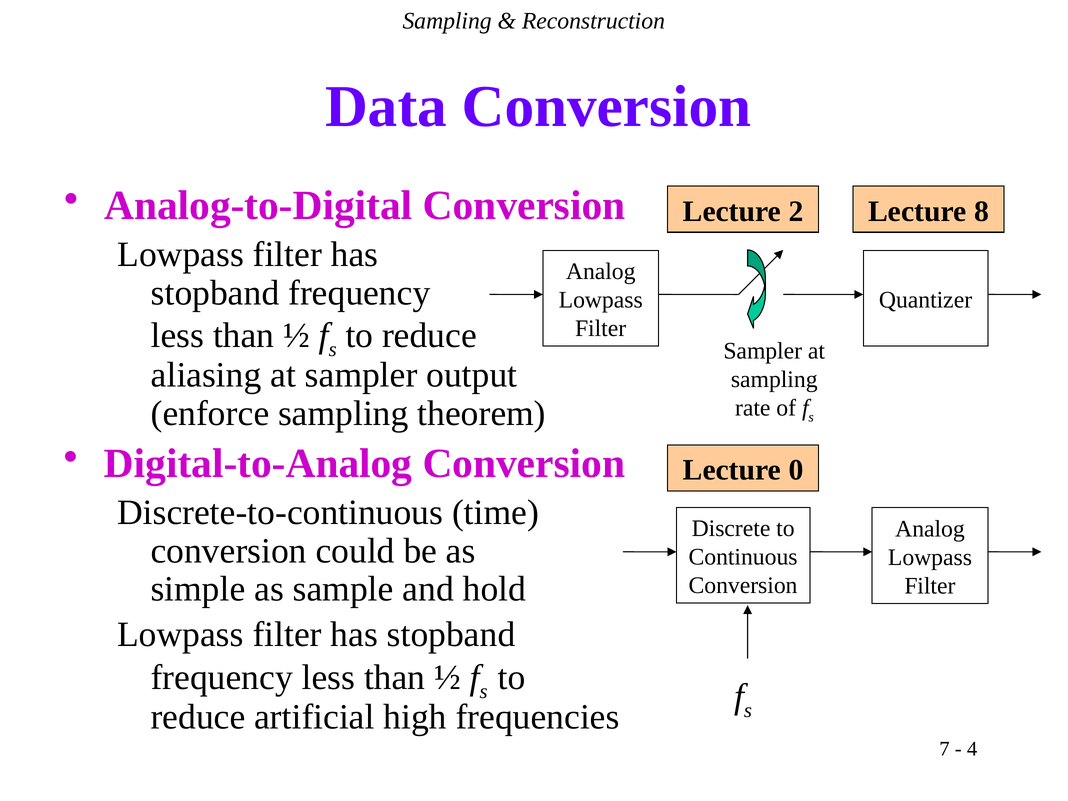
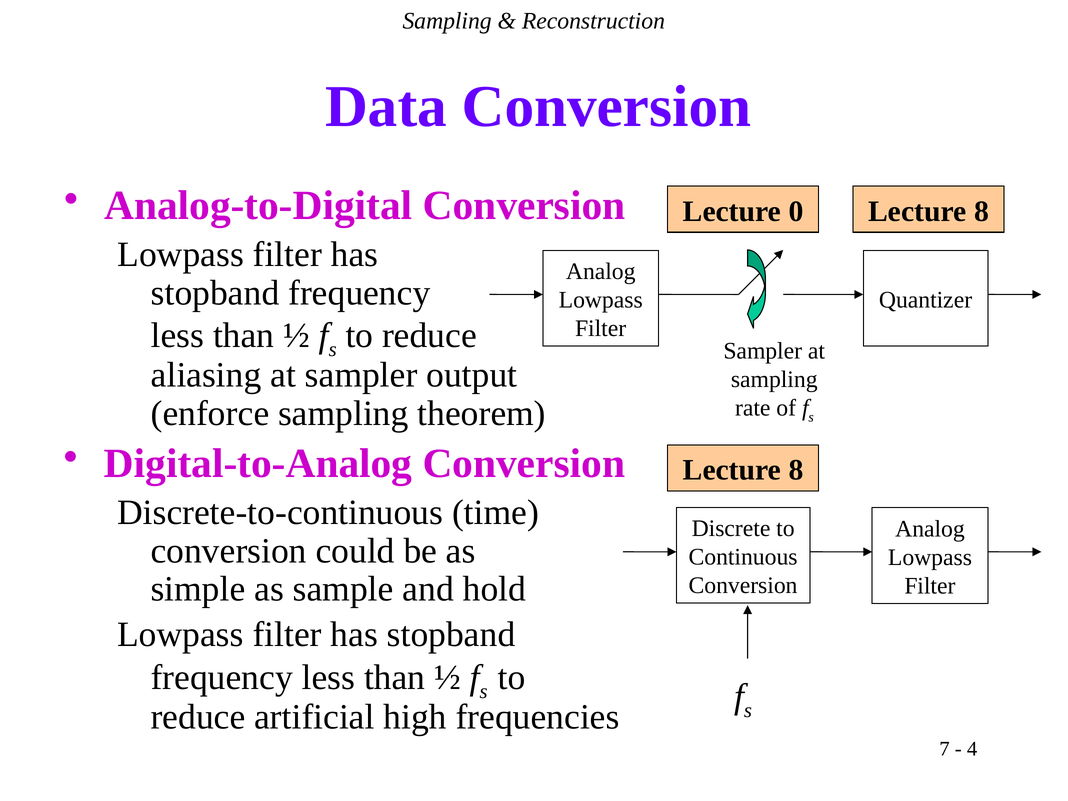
2: 2 -> 0 (796, 211)
0: 0 -> 8 (796, 470)
